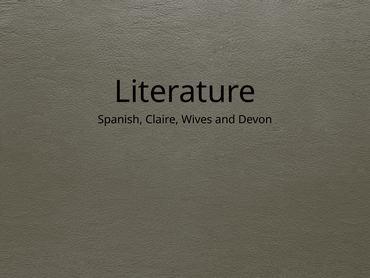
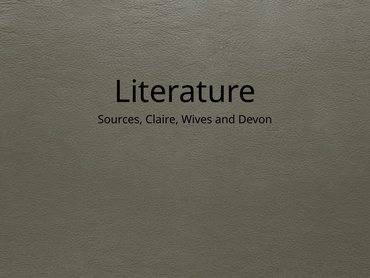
Spanish: Spanish -> Sources (120, 119)
